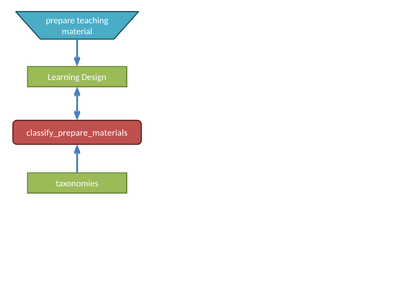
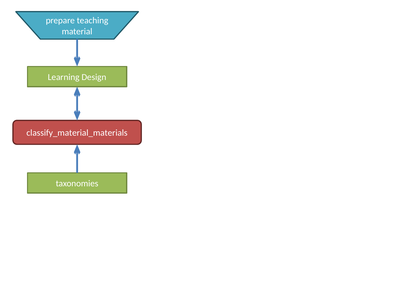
classify_prepare_materials: classify_prepare_materials -> classify_material_materials (77, 133)
